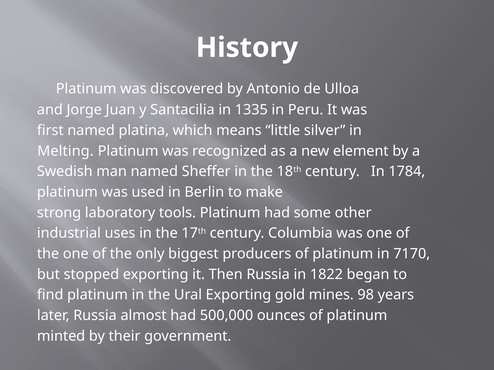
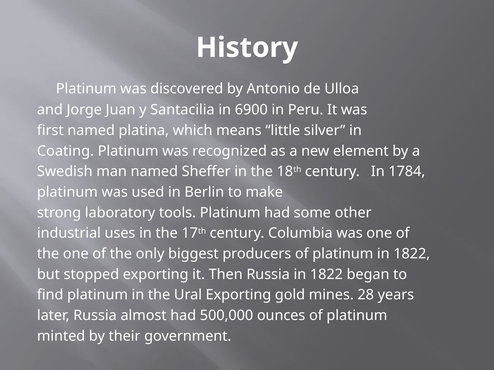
1335: 1335 -> 6900 (251, 110)
Melting: Melting -> Coating (65, 151)
platinum in 7170: 7170 -> 1822 (412, 254)
98: 98 -> 28 (366, 295)
